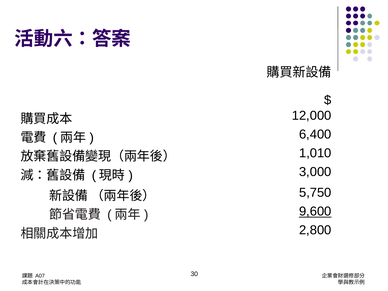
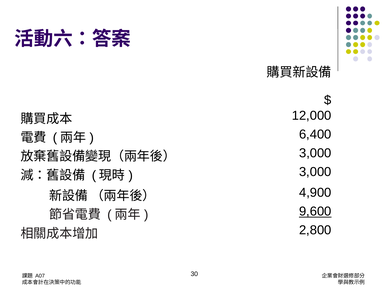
1,010: 1,010 -> 3,000 (315, 153)
5,750: 5,750 -> 4,900 (315, 193)
